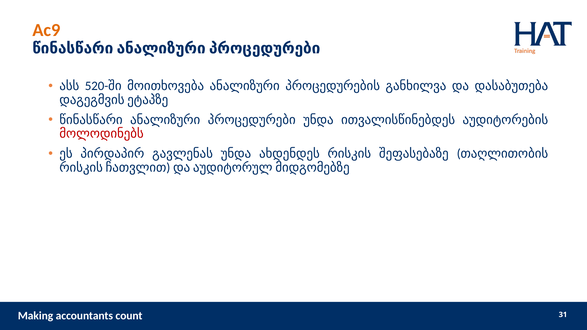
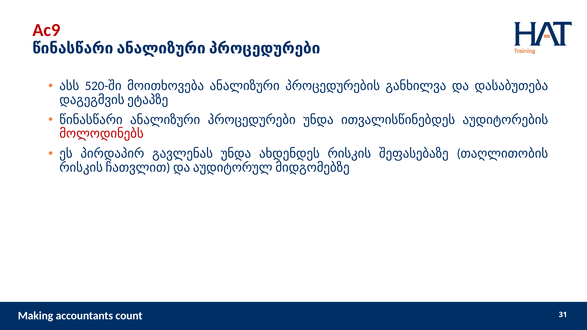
Ac9 colour: orange -> red (46, 30)
